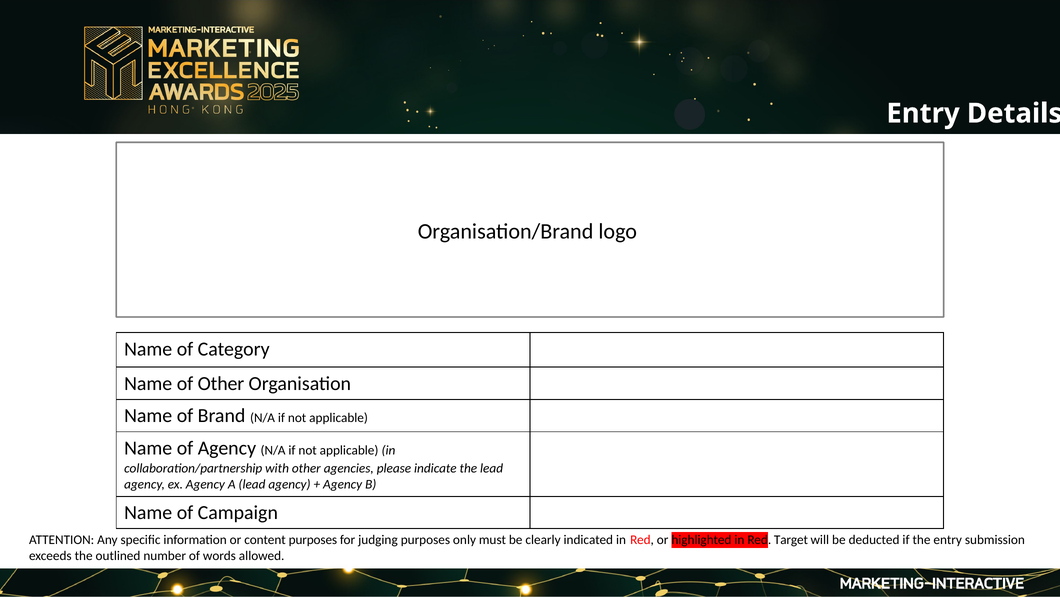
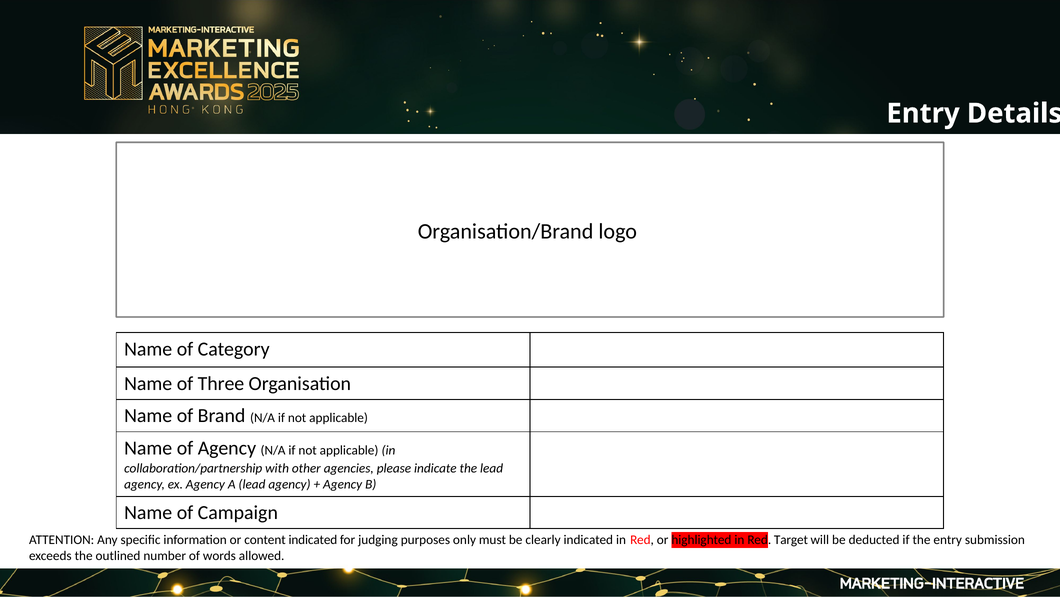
of Other: Other -> Three (221, 383)
content purposes: purposes -> indicated (313, 539)
